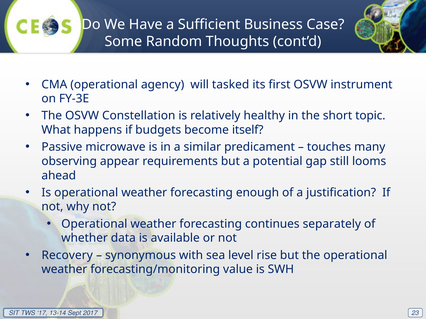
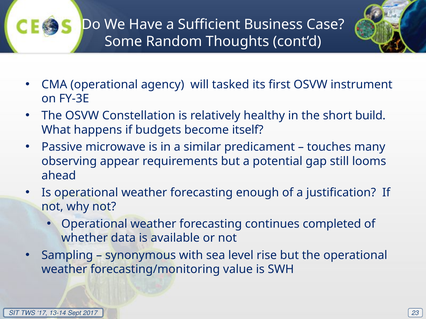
topic: topic -> build (370, 116)
separately: separately -> completed (332, 224)
Recovery: Recovery -> Sampling (67, 256)
